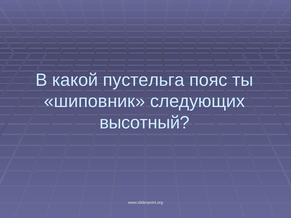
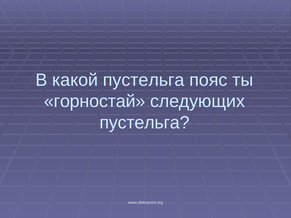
шиповник: шиповник -> горностай (95, 101)
высотный: высотный -> пустельга (145, 123)
